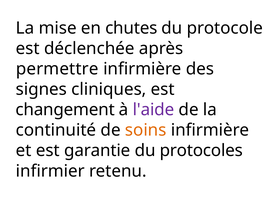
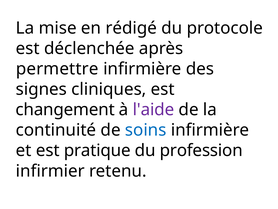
chutes: chutes -> rédigé (131, 28)
soins colour: orange -> blue (146, 130)
garantie: garantie -> pratique (97, 150)
protocoles: protocoles -> profession (201, 150)
